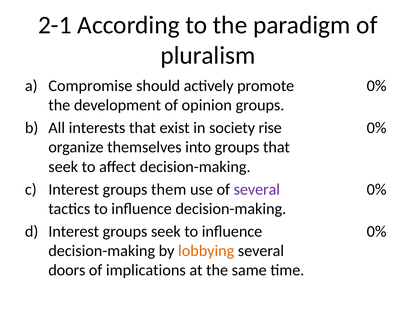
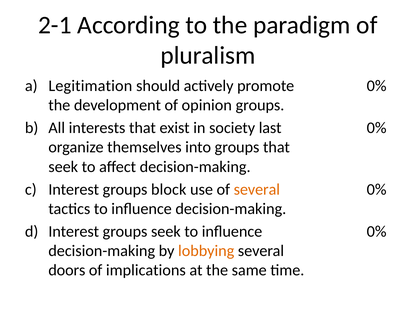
Compromise: Compromise -> Legitimation (90, 86)
rise: rise -> last (270, 128)
them: them -> block (169, 189)
several colour: purple -> orange (257, 189)
